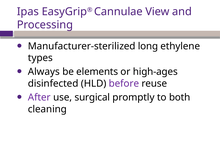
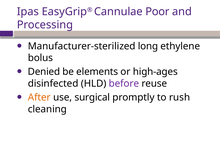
View: View -> Poor (157, 12)
types: types -> bolus (40, 58)
Always: Always -> Denied (44, 72)
After colour: purple -> orange (39, 97)
both: both -> rush (180, 97)
